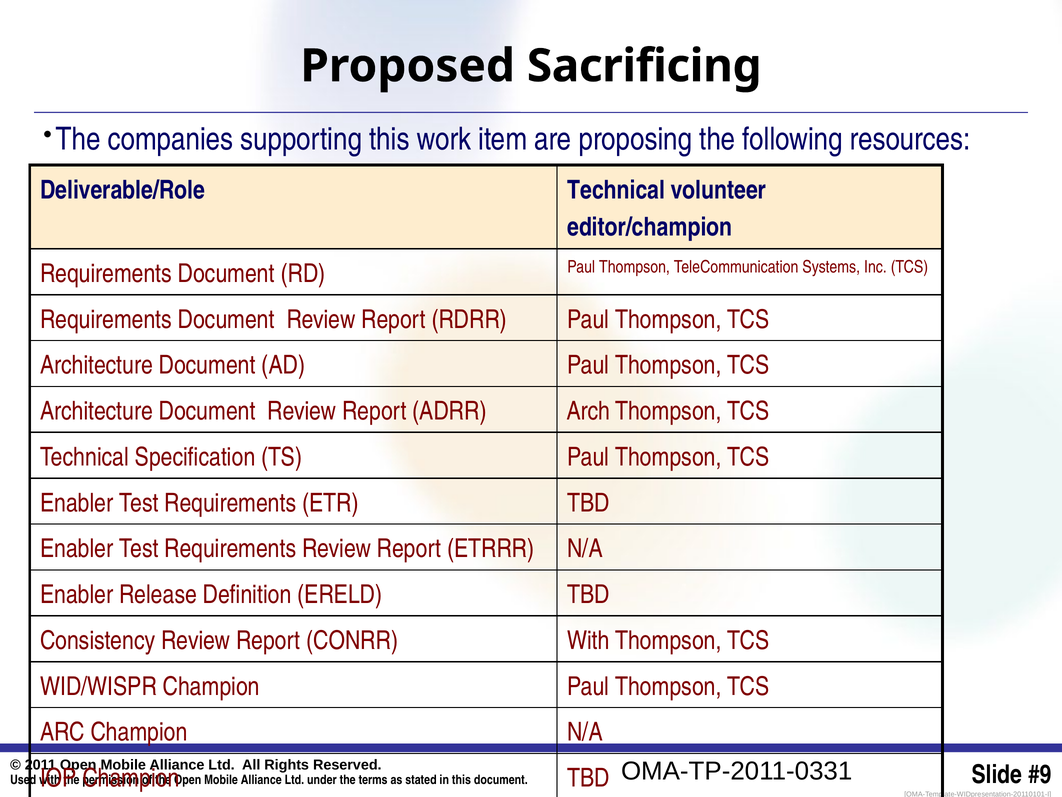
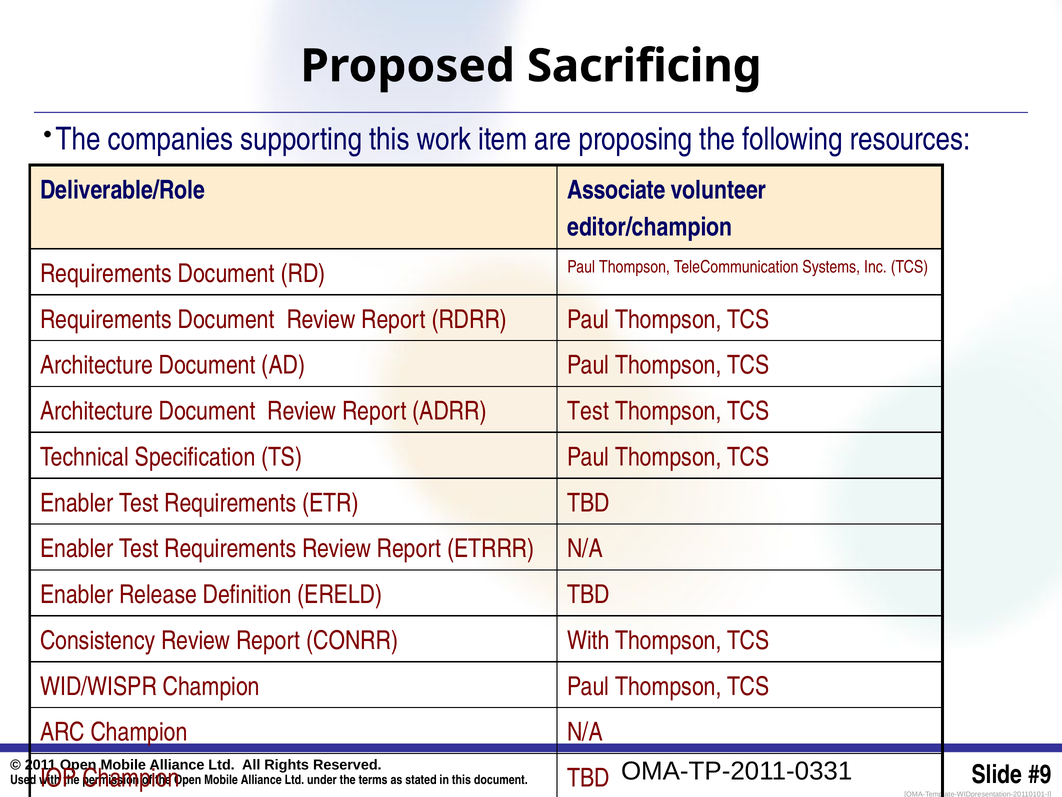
Deliverable/Role Technical: Technical -> Associate (616, 190)
ADRR Arch: Arch -> Test (588, 411)
